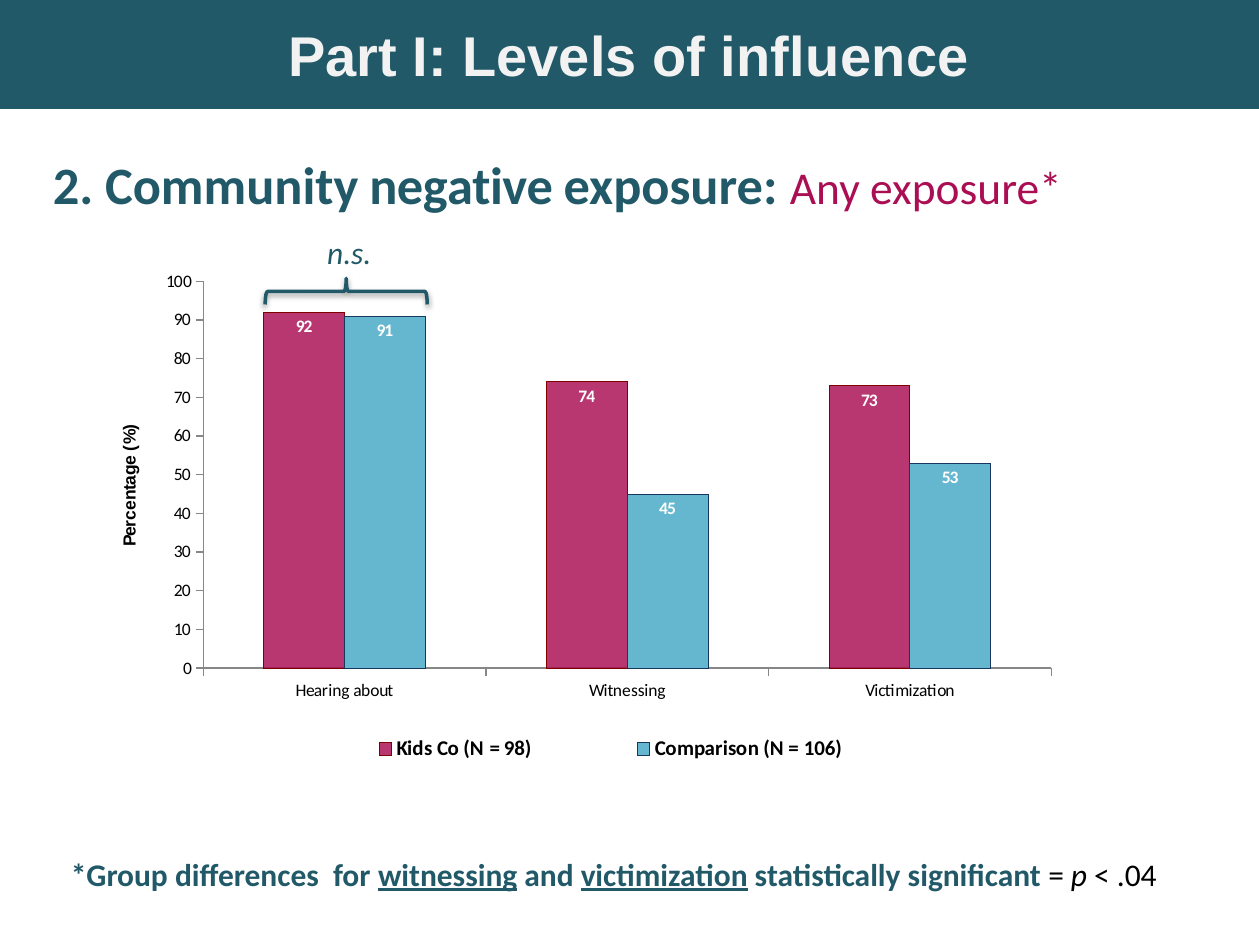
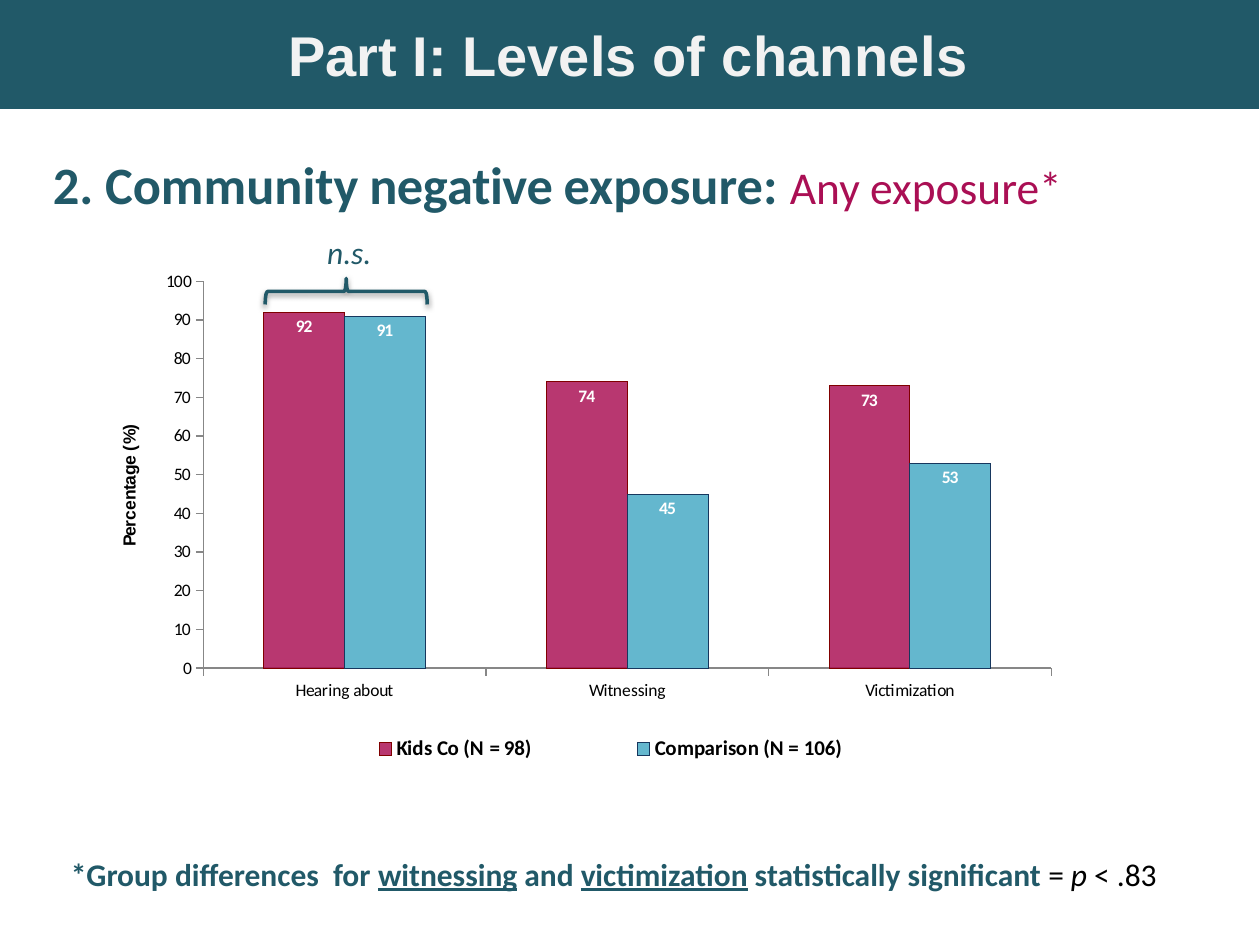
influence: influence -> channels (845, 58)
.04: .04 -> .83 (1137, 875)
